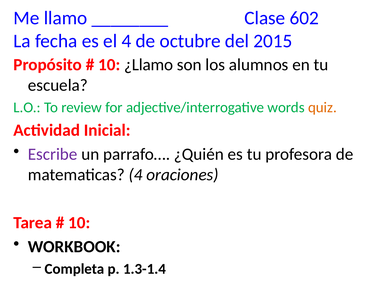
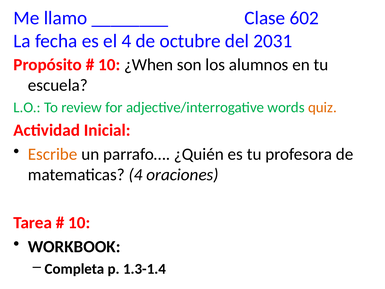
2015: 2015 -> 2031 (273, 41)
¿Llamo: ¿Llamo -> ¿When (149, 65)
Escribe colour: purple -> orange (53, 154)
